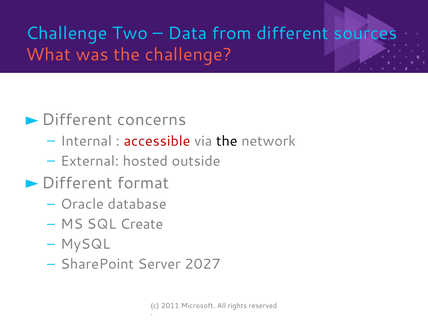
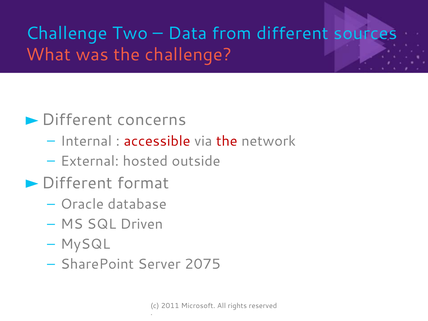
the colour: black -> red (227, 141)
Create: Create -> Driven (141, 224)
2027: 2027 -> 2075 (203, 264)
